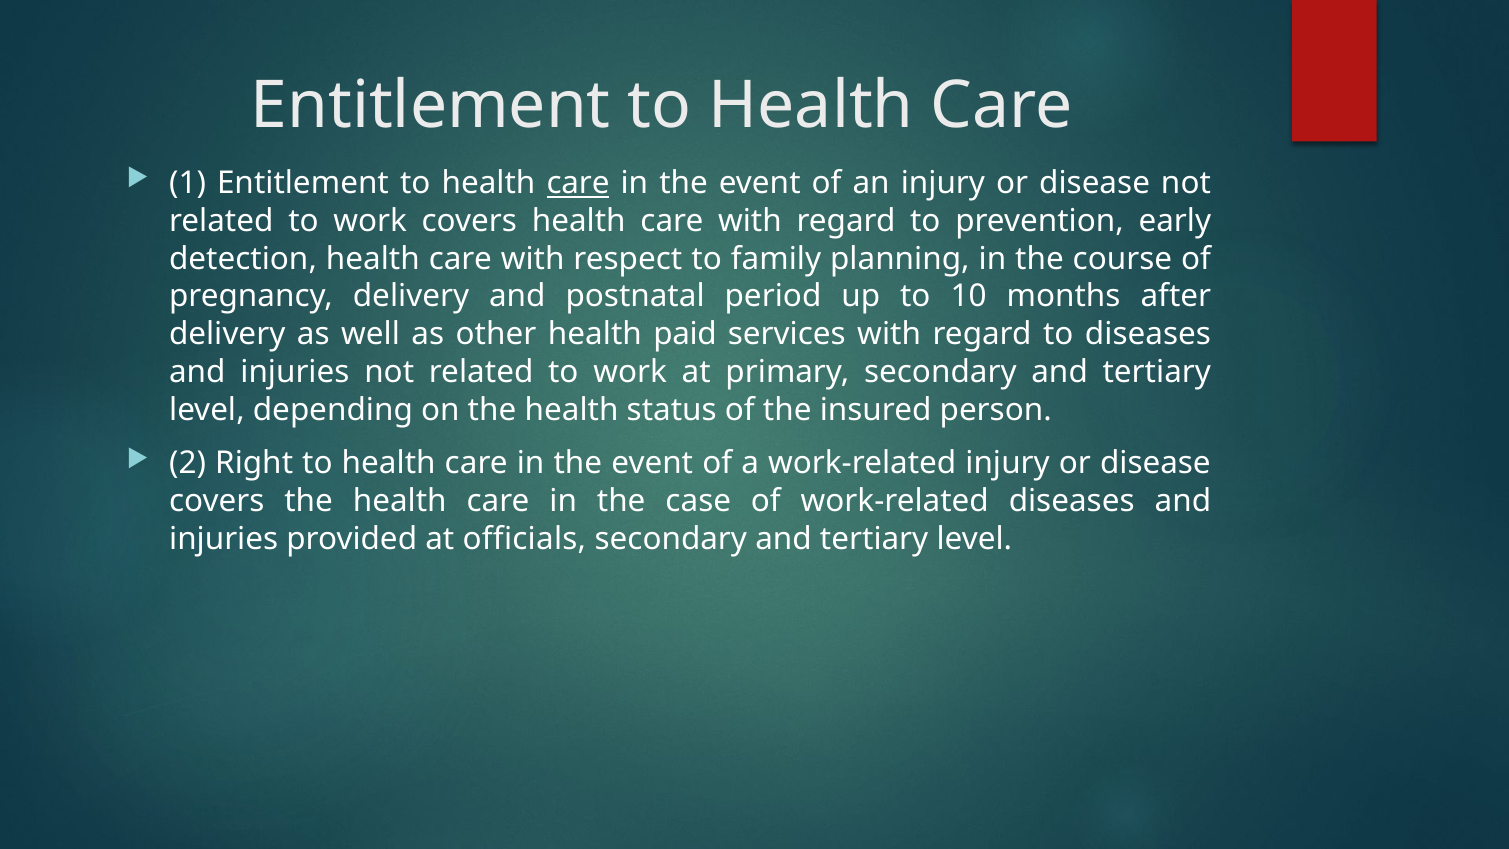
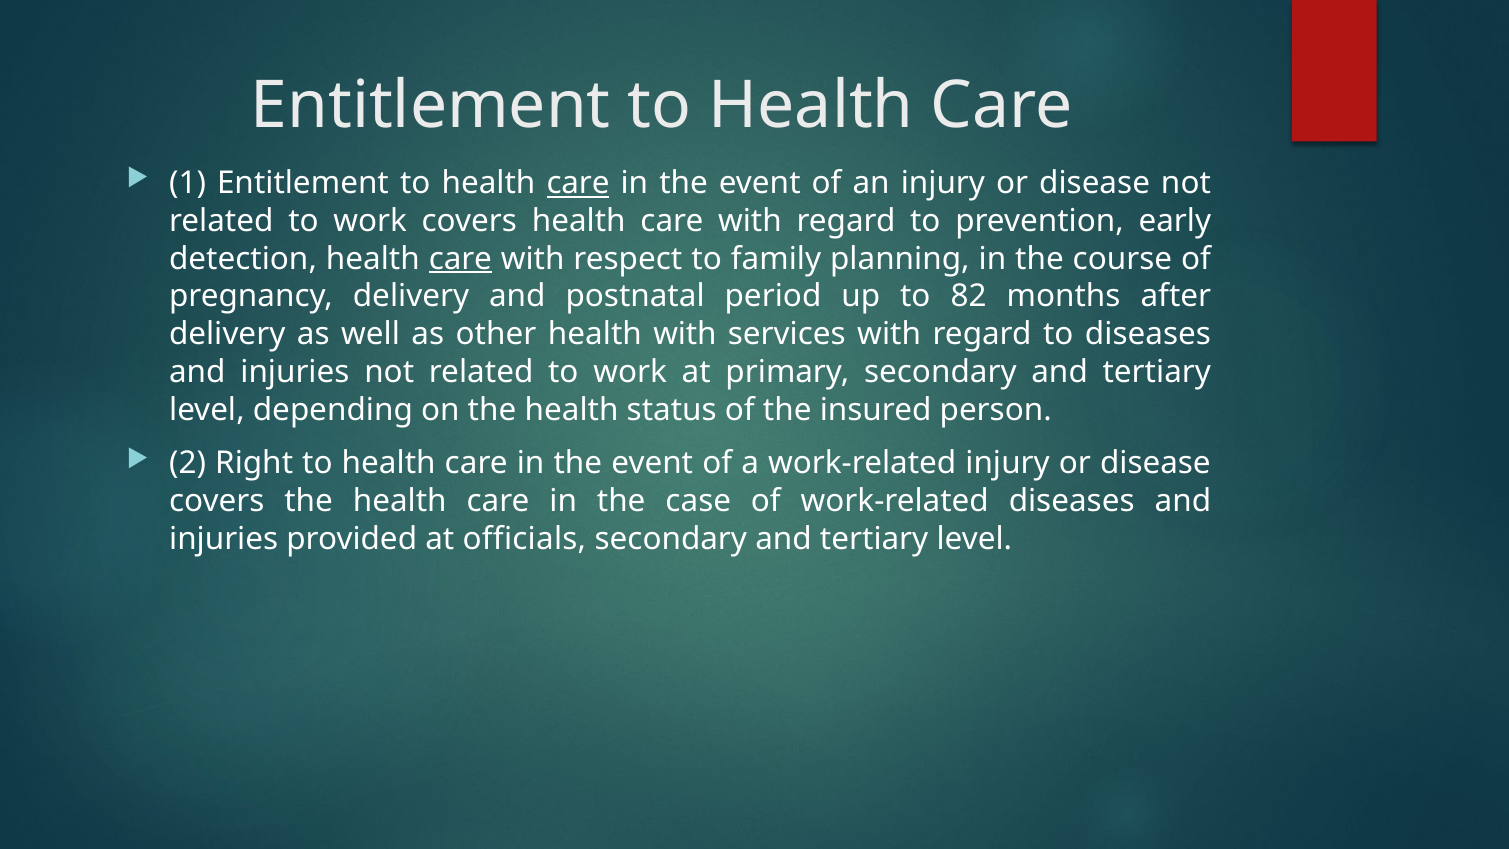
care underline: none -> present (460, 259)
10: 10 -> 82 (969, 296)
health paid: paid -> with (685, 334)
